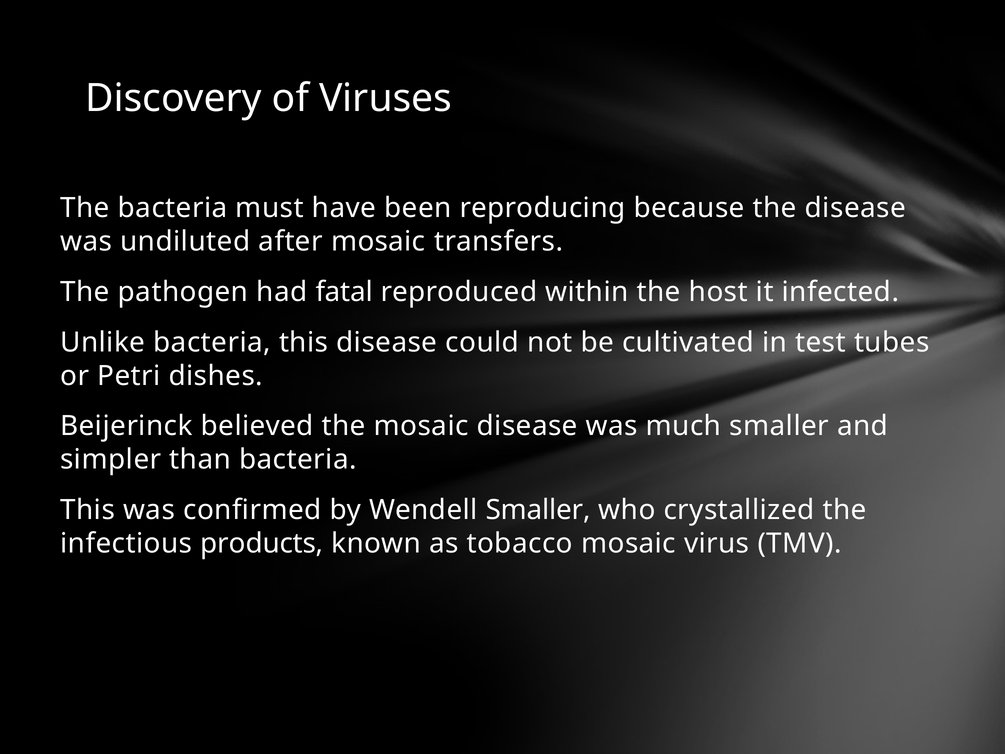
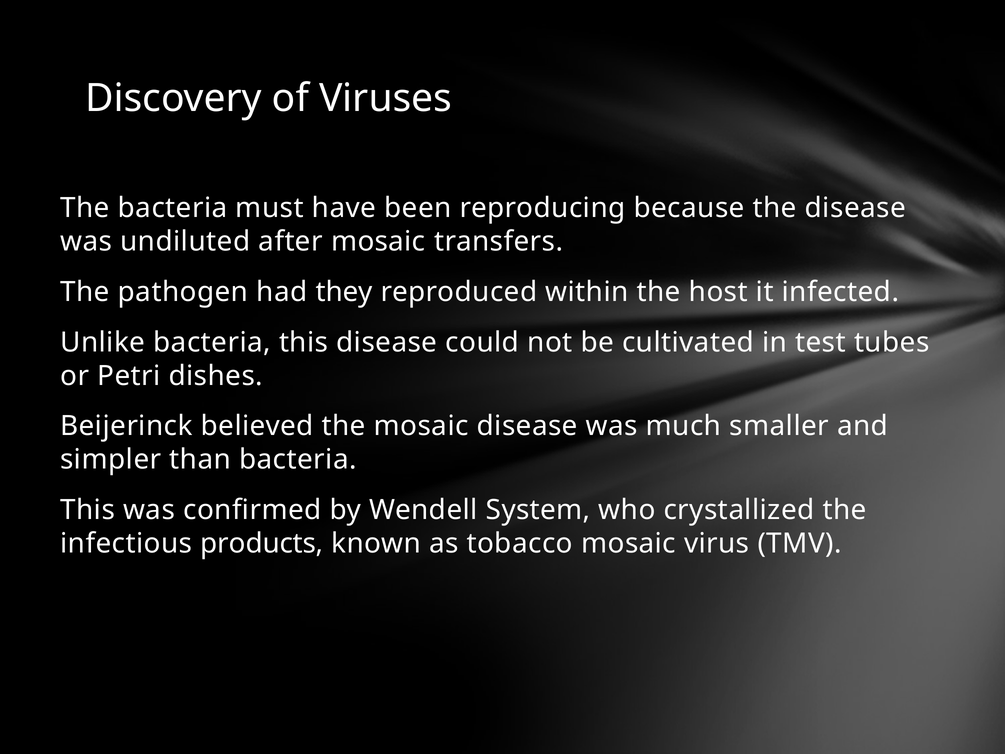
fatal: fatal -> they (344, 292)
Wendell Smaller: Smaller -> System (538, 510)
